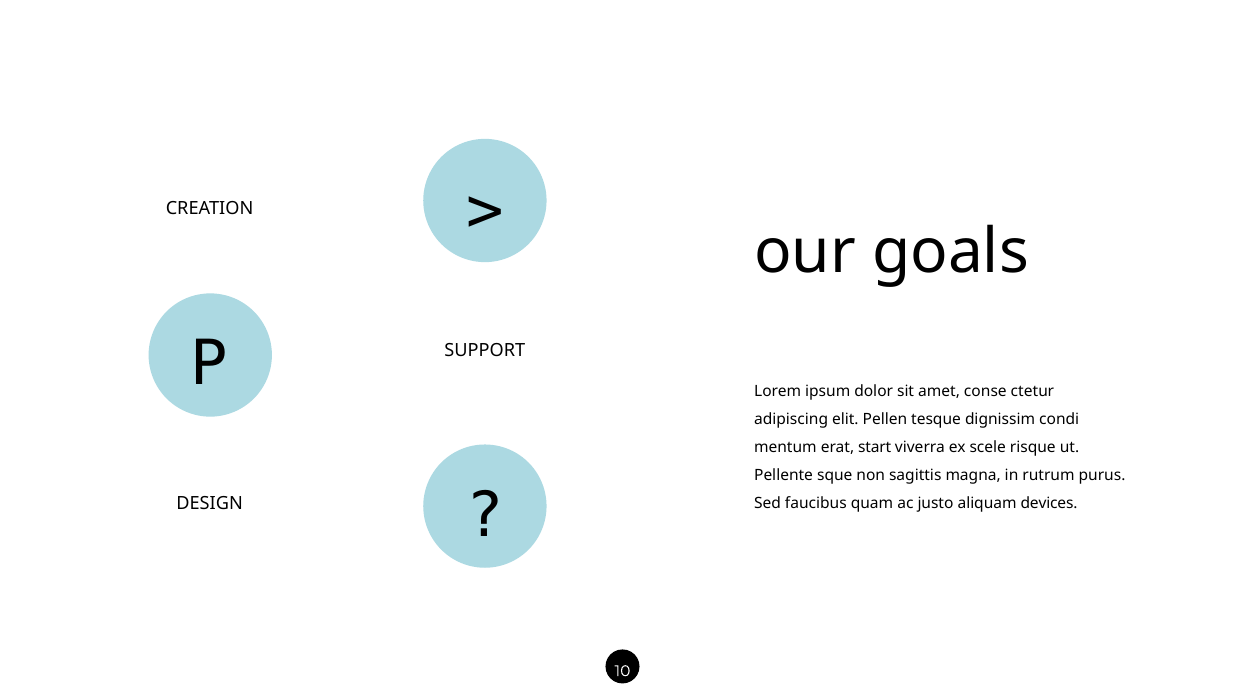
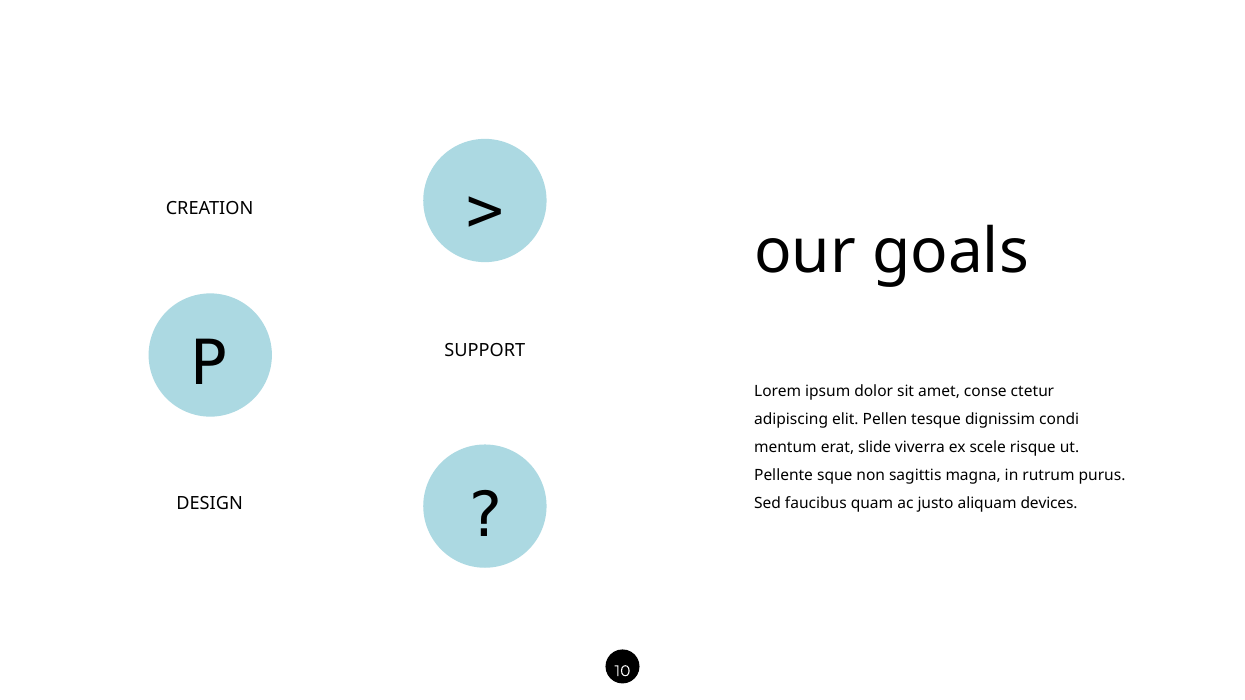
start: start -> slide (875, 448)
